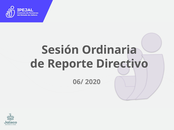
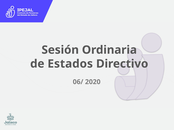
Reporte: Reporte -> Estados (70, 64)
